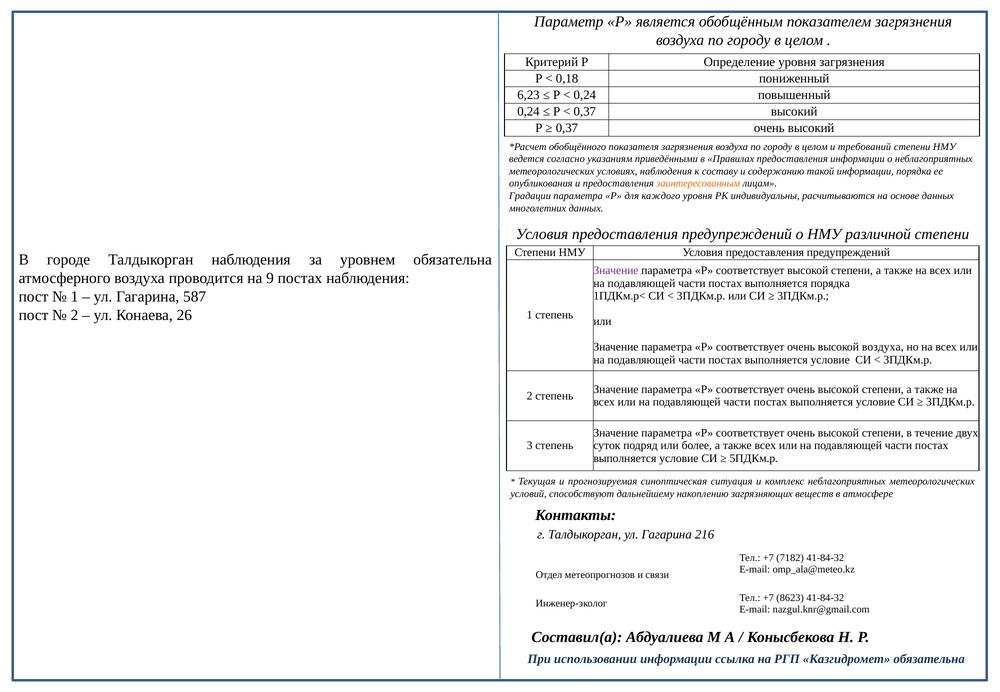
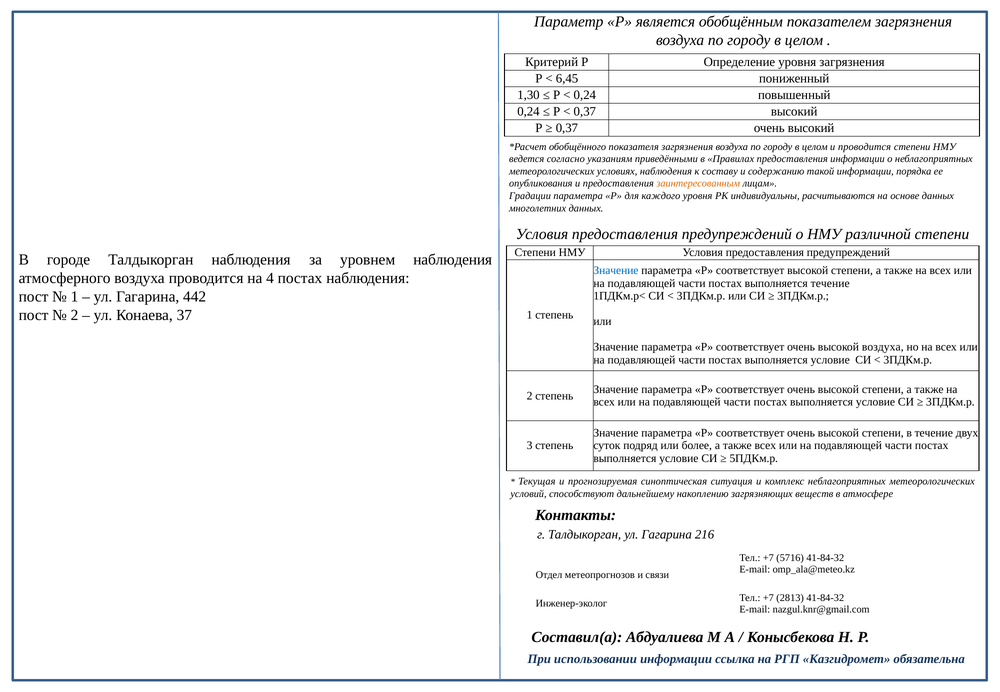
0,18: 0,18 -> 6,45 (567, 78)
6,23: 6,23 -> 1,30 (529, 95)
и требований: требований -> проводится (865, 147)
уровнем обязательна: обязательна -> наблюдения (453, 260)
Значение colour: purple -> blue (616, 271)
9: 9 -> 4 (270, 278)
выполняется порядка: порядка -> течение (830, 283)
587: 587 -> 442 (195, 297)
26: 26 -> 37 (184, 315)
7182: 7182 -> 5716 (790, 558)
8623: 8623 -> 2813 (790, 598)
